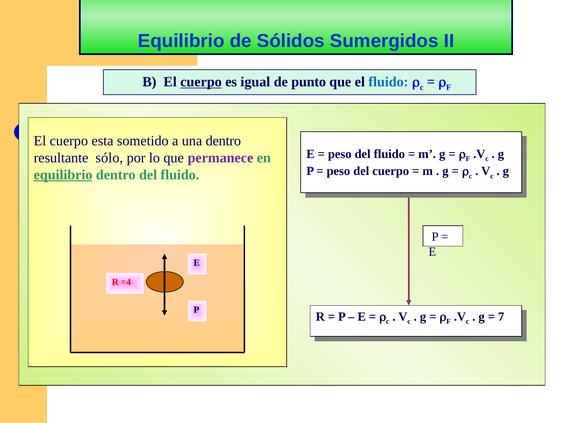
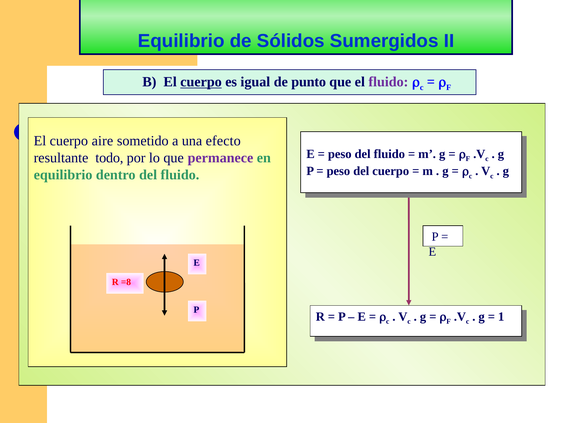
fluido colour: blue -> purple (388, 82)
esta: esta -> aire (102, 141)
una dentro: dentro -> efecto (223, 141)
sólo: sólo -> todo (109, 158)
equilibrio underline: present -> none (63, 175)
=4: =4 -> =8 (126, 282)
7: 7 -> 1 (501, 317)
